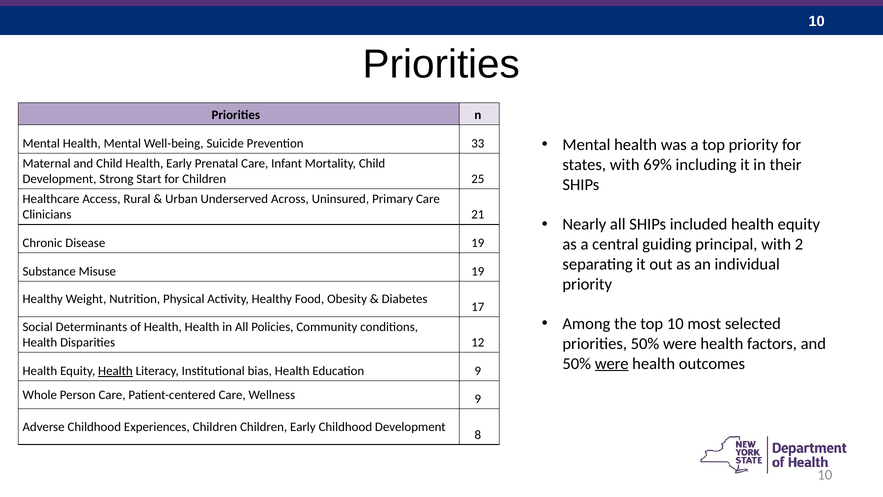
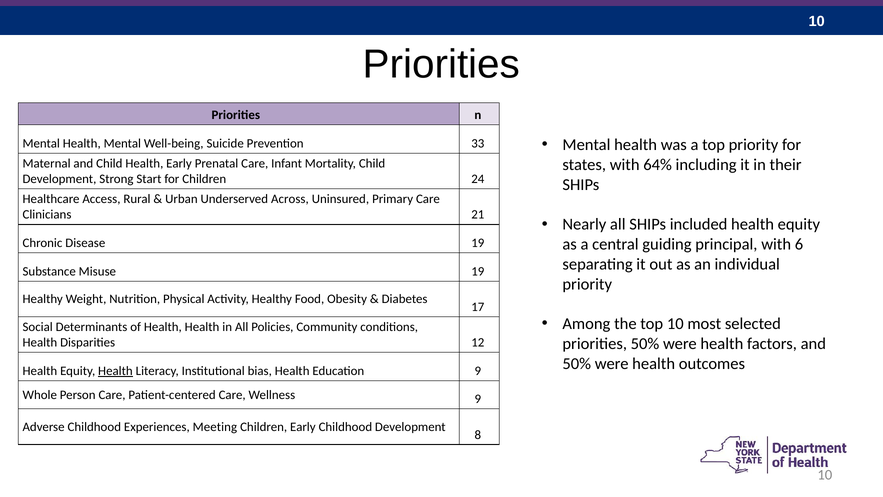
69%: 69% -> 64% (658, 165)
25: 25 -> 24 (478, 179)
2: 2 -> 6 (799, 244)
were underline: present -> none (612, 363)
Experiences Children: Children -> Meeting (215, 427)
